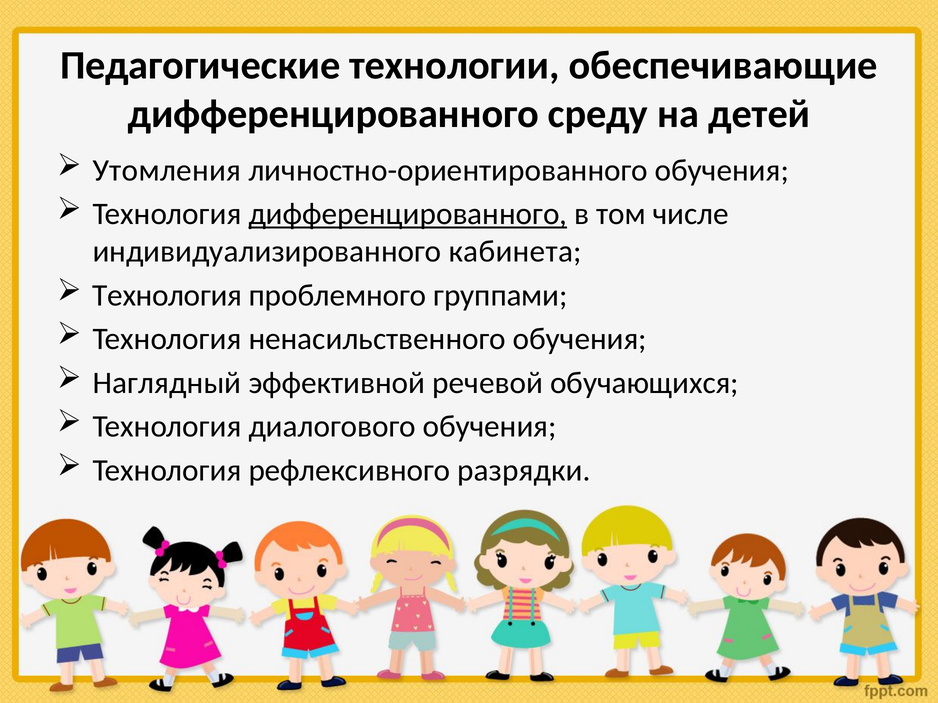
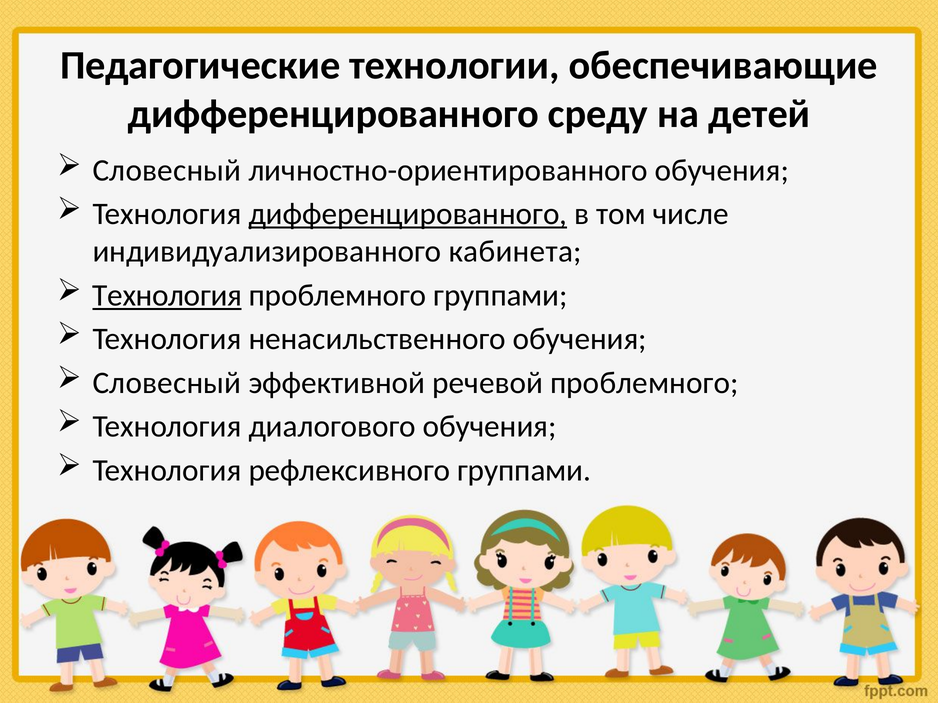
Утомления: Утомления -> Словесный (167, 171)
Технология underline: none -> present (167, 296)
Наглядный: Наглядный -> Словесный (167, 383)
речевой обучающихся: обучающихся -> проблемного (644, 383)
рефлексивного разрядки: разрядки -> группами (524, 471)
